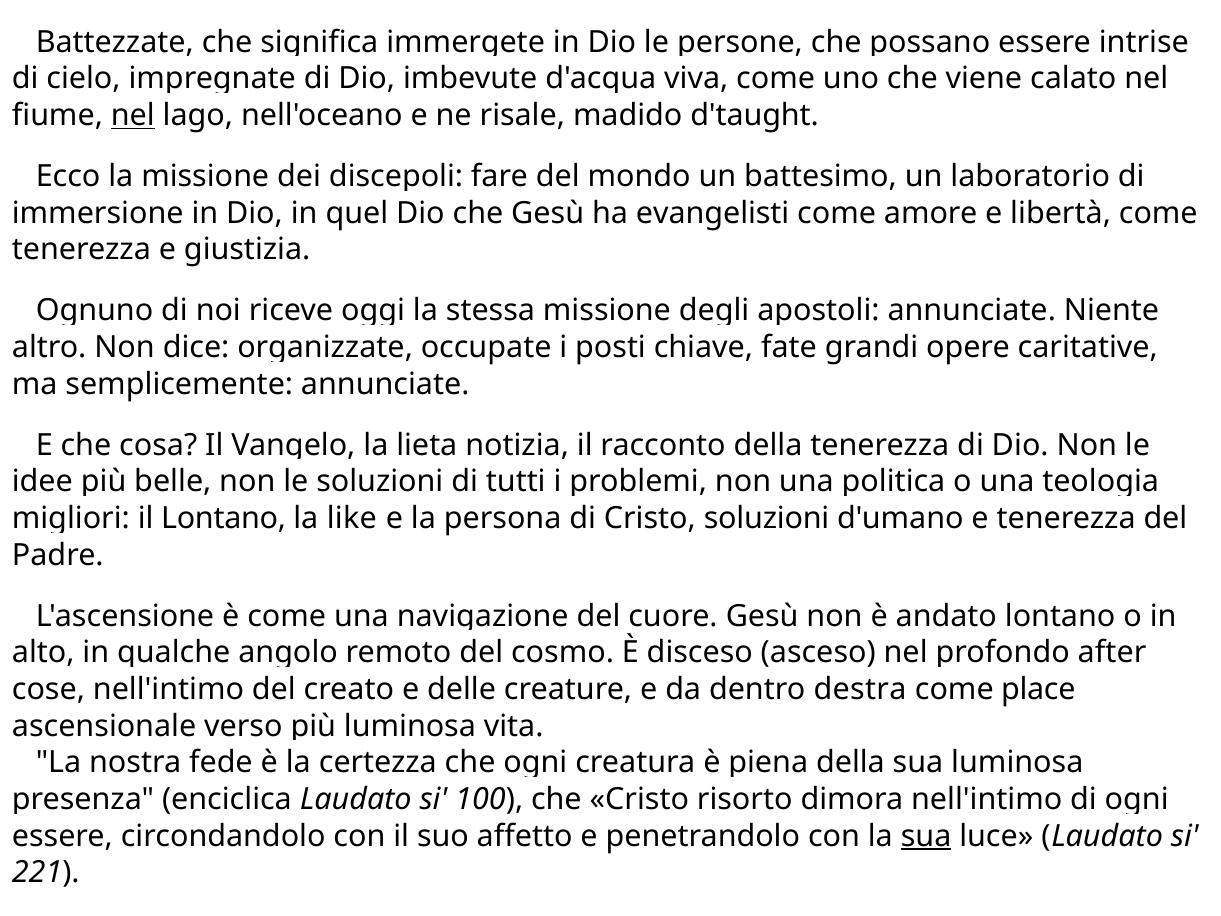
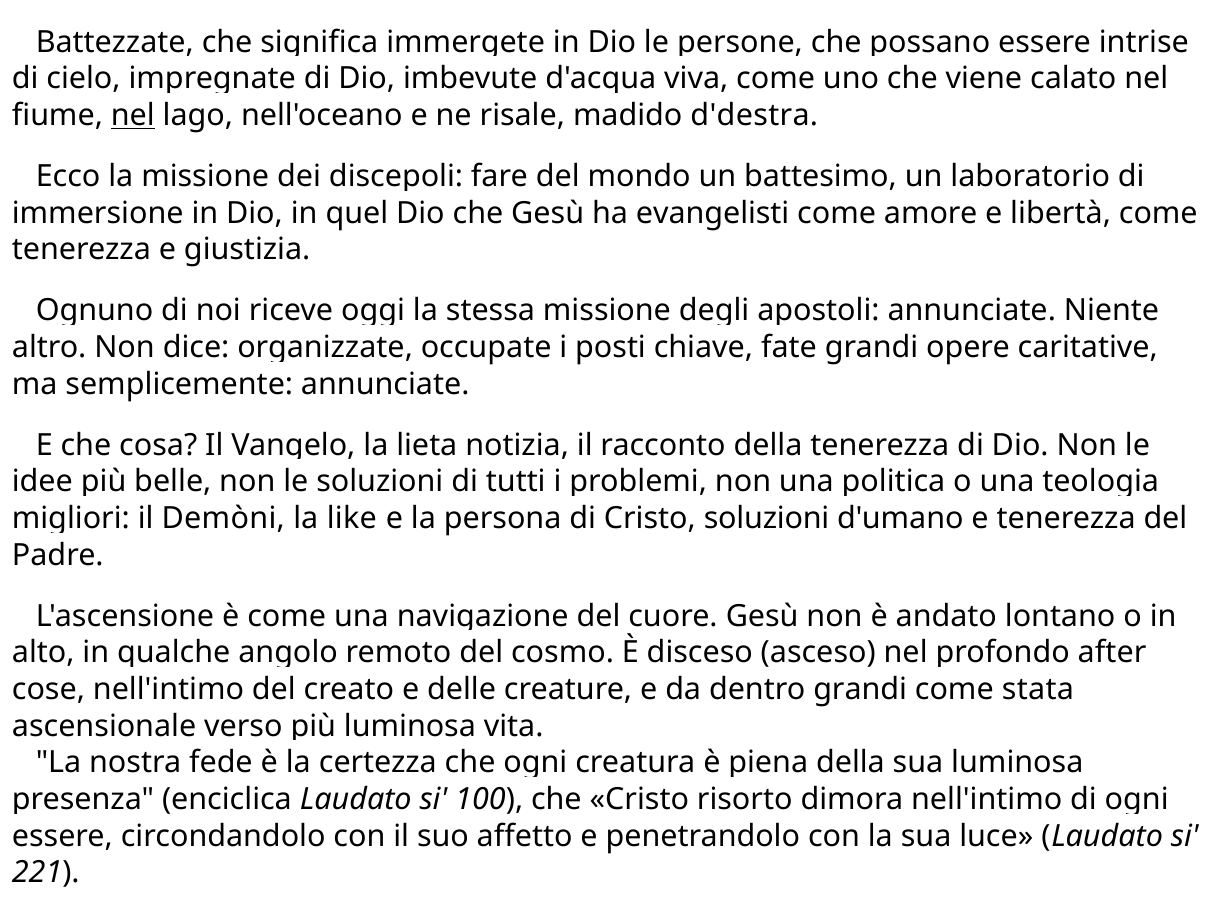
d'taught: d'taught -> d'destra (754, 115)
il Lontano: Lontano -> Demòni (223, 518)
dentro destra: destra -> grandi (860, 689)
place: place -> stata (1038, 689)
sua underline: present -> none (926, 836)
